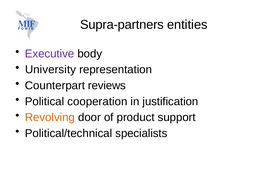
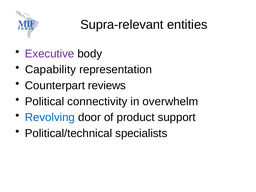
Supra-partners: Supra-partners -> Supra-relevant (122, 25)
University: University -> Capability (50, 70)
cooperation: cooperation -> connectivity (97, 102)
justification: justification -> overwhelm (170, 102)
Revolving colour: orange -> blue (50, 117)
